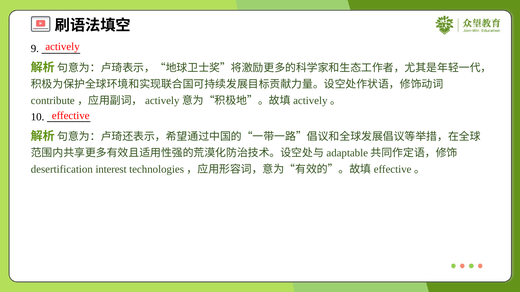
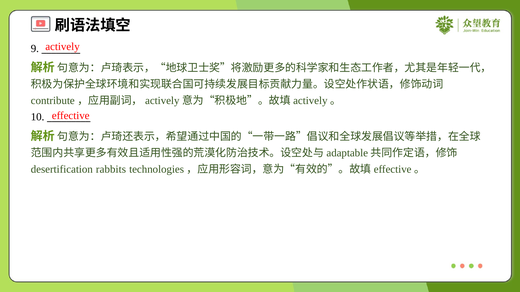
interest: interest -> rabbits (111, 170)
